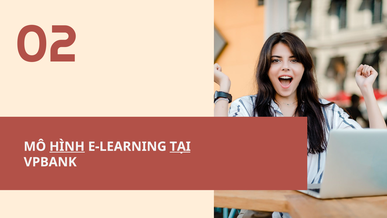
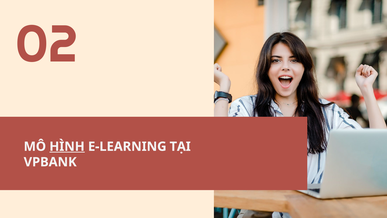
TẠI underline: present -> none (180, 146)
